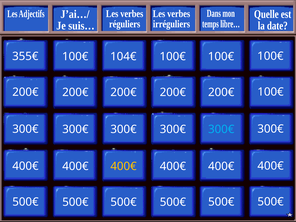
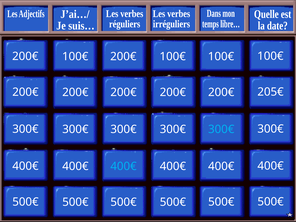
355€: 355€ -> 200€ (25, 56)
104€: 104€ -> 200€ (123, 57)
100€: 100€ -> 205€ (271, 92)
400€ colour: yellow -> light blue (124, 166)
